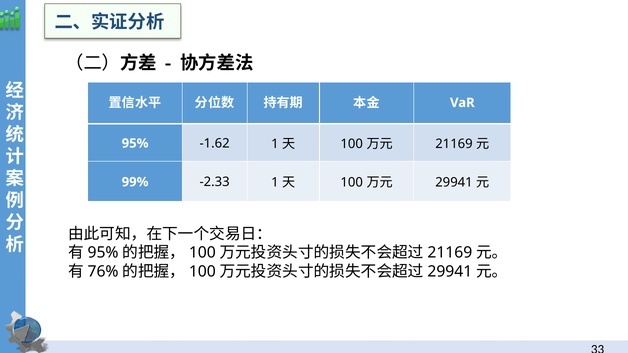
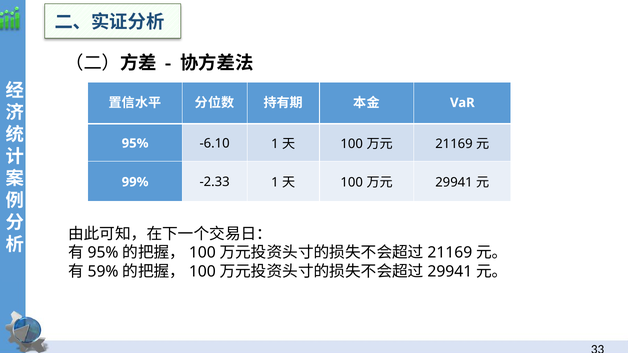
-1.62: -1.62 -> -6.10 (215, 143)
76%: 76% -> 59% (103, 272)
